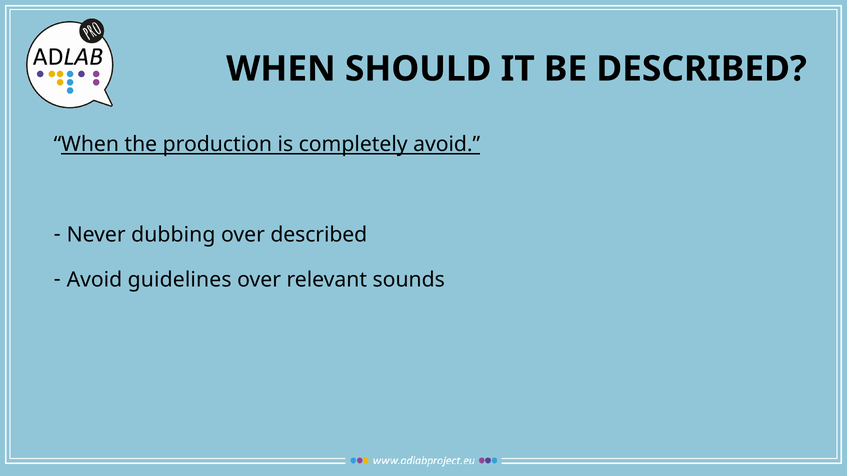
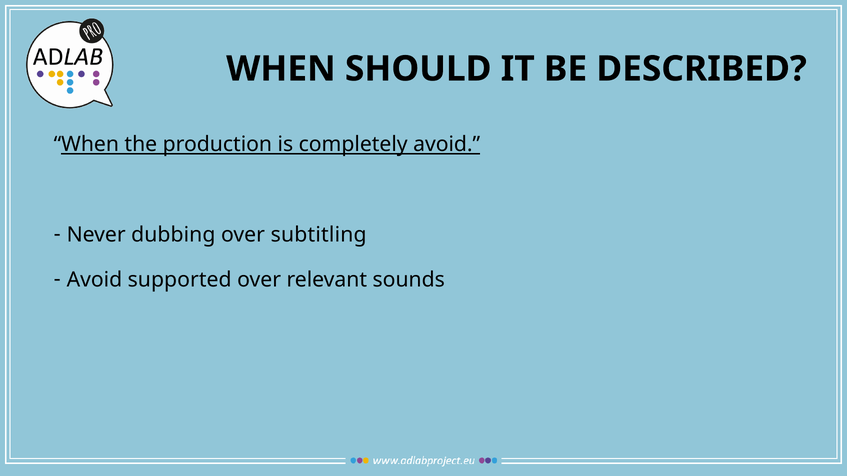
over described: described -> subtitling (319, 235)
guidelines: guidelines -> supported (180, 280)
